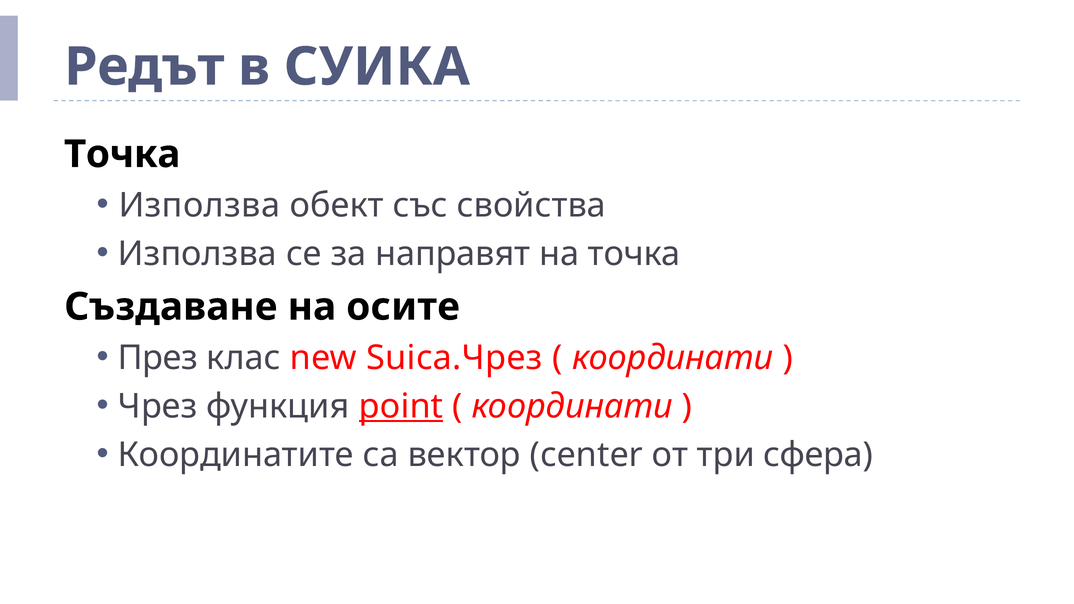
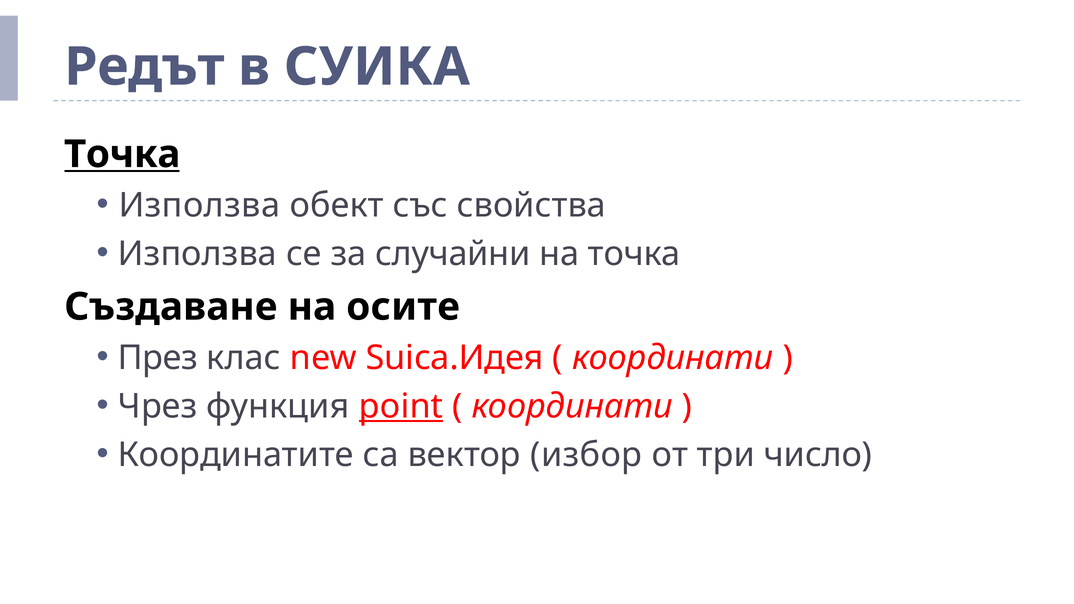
Точка underline: none -> present (122, 154)
направят: направят -> случайни (453, 254)
Suica.Чрез: Suica.Чрез -> Suica.Идея (455, 358)
center: center -> избор (586, 455)
сфера: сфера -> число (818, 455)
